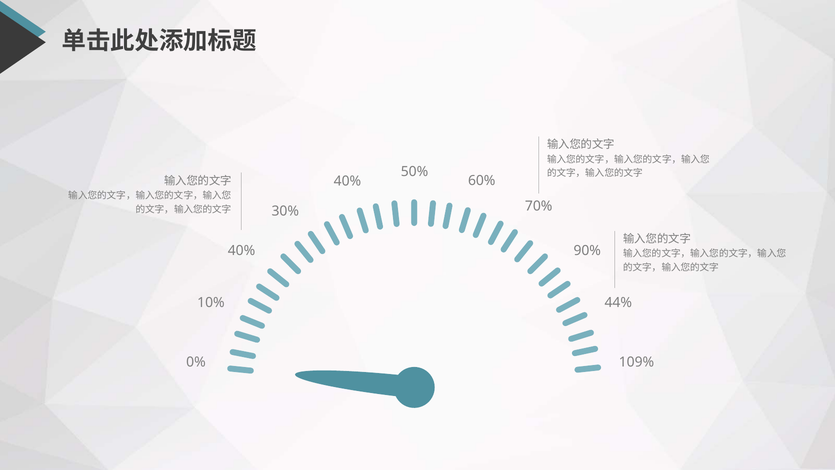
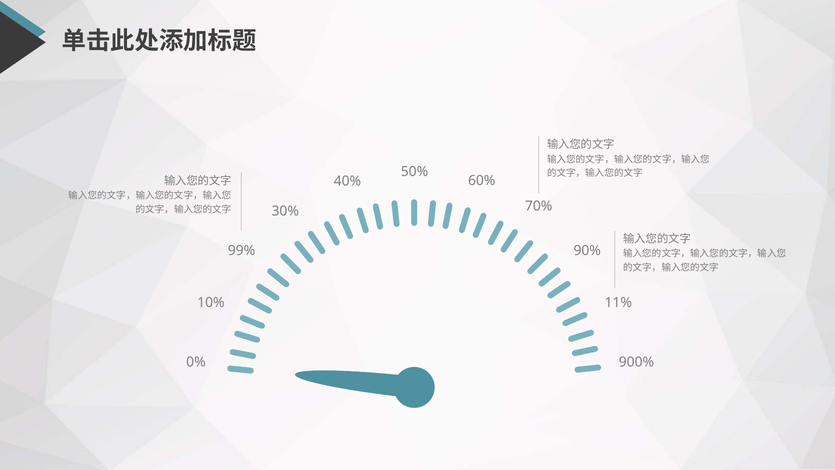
40%: 40% -> 99% (241, 251)
44%: 44% -> 11% (618, 302)
109%: 109% -> 900% (636, 362)
